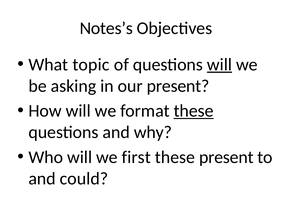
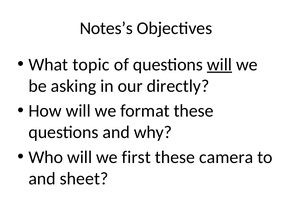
our present: present -> directly (178, 86)
these underline: present -> none (194, 111)
these present: present -> camera (226, 157)
could: could -> sheet (84, 179)
